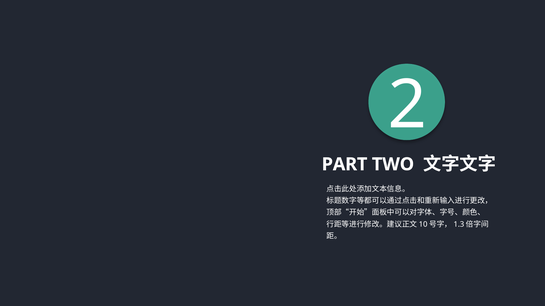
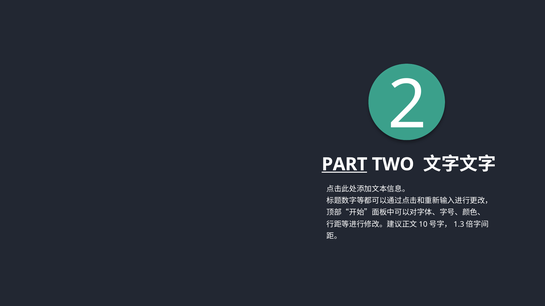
PART underline: none -> present (345, 165)
